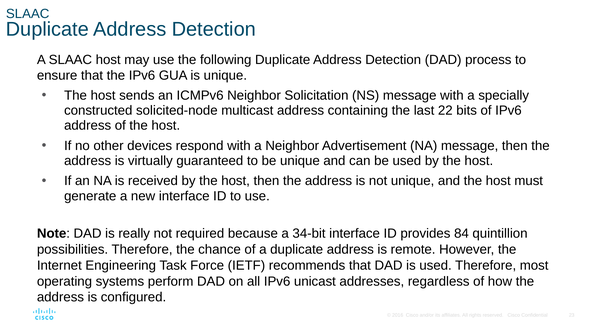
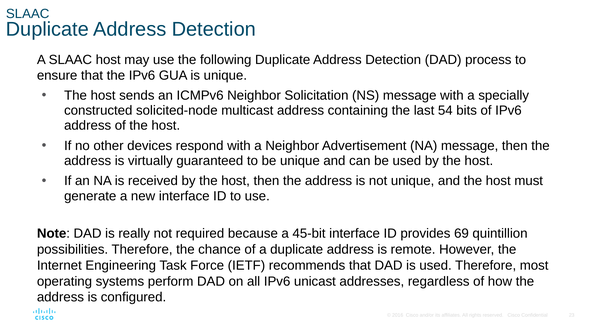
22: 22 -> 54 (445, 110)
34-bit: 34-bit -> 45-bit (309, 233)
84: 84 -> 69 (461, 233)
